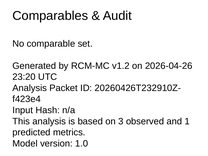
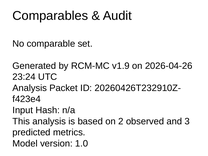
v1.2: v1.2 -> v1.9 (121, 66)
23:20: 23:20 -> 23:24 (24, 77)
3: 3 -> 2 (121, 121)
1: 1 -> 3 (187, 121)
